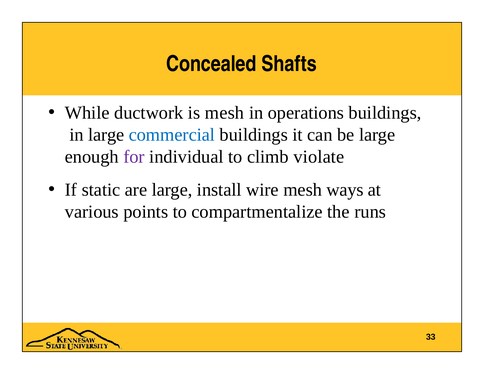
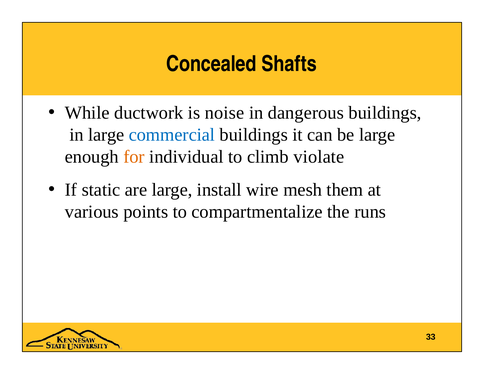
is mesh: mesh -> noise (225, 113)
operations: operations -> dangerous (306, 113)
for colour: purple -> orange (134, 157)
ways: ways -> them (345, 190)
